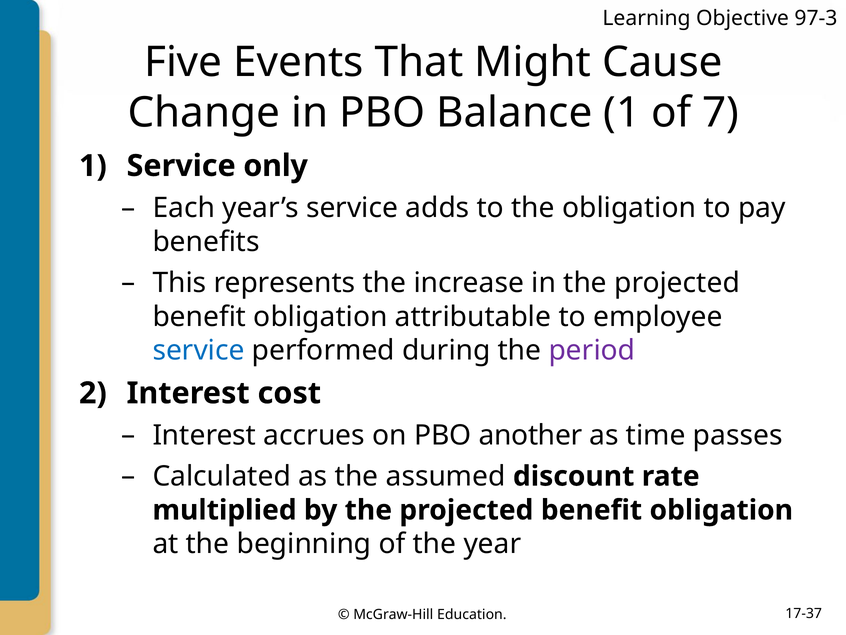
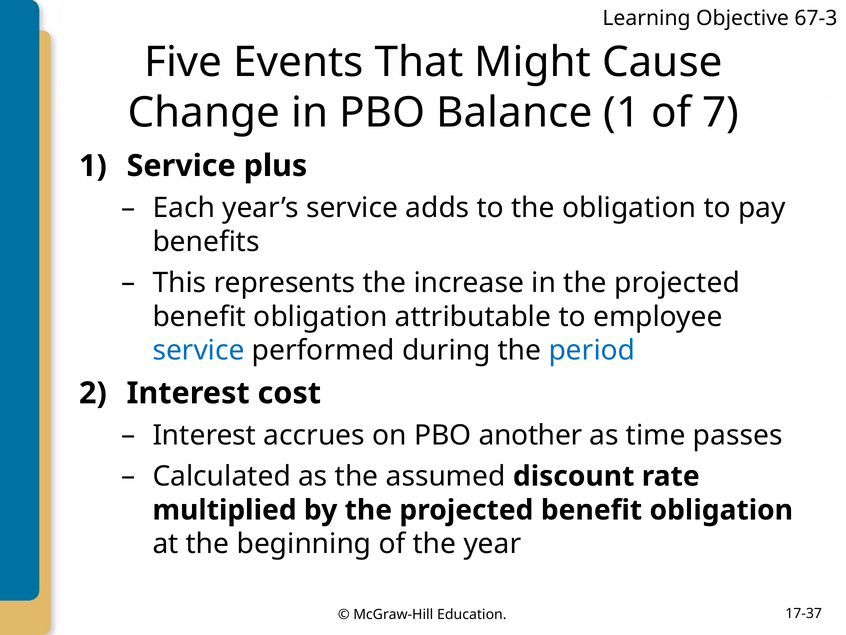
97-3: 97-3 -> 67-3 (816, 18)
only: only -> plus (275, 166)
period colour: purple -> blue (592, 350)
